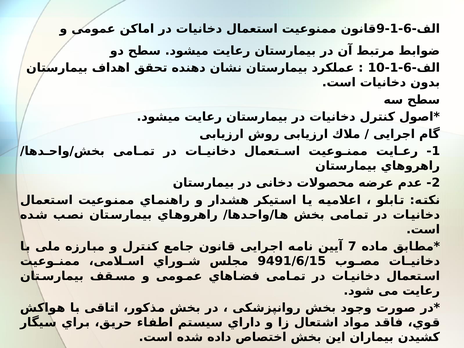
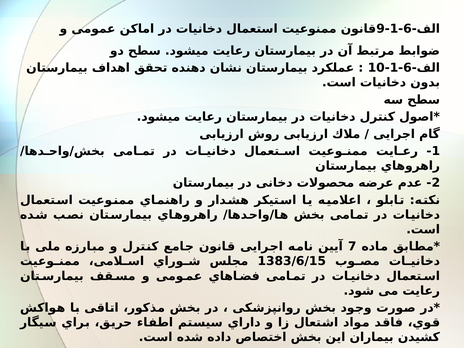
9491/6/15: 9491/6/15 -> 1383/6/15 (292, 261)
